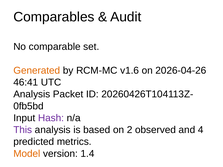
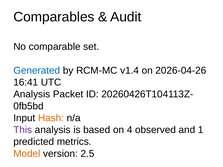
Generated colour: orange -> blue (37, 71)
v1.6: v1.6 -> v1.4 (130, 71)
46:41: 46:41 -> 16:41 (26, 82)
Hash colour: purple -> orange (51, 118)
2: 2 -> 4 (130, 130)
4: 4 -> 1 (201, 130)
1.4: 1.4 -> 2.5 (87, 154)
